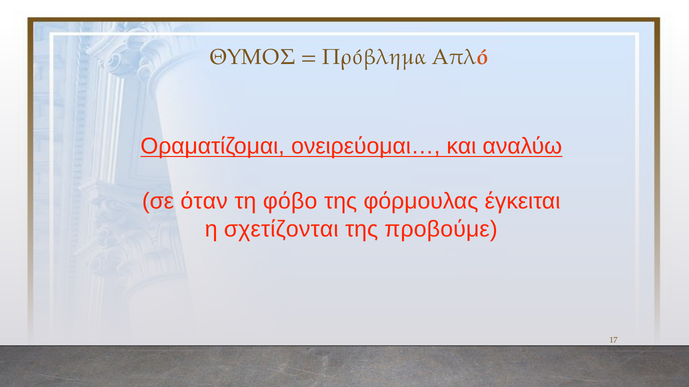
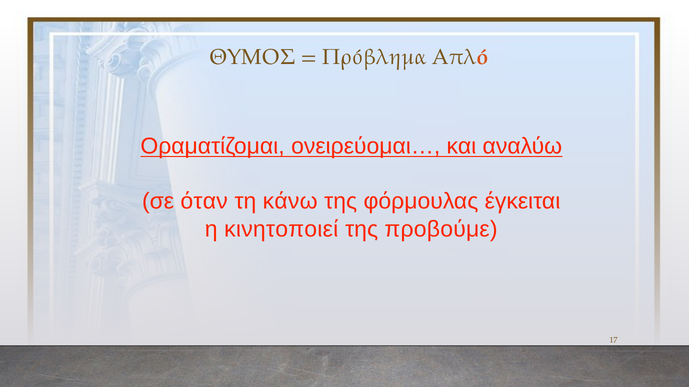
φόβο: φόβο -> κάνω (290, 202)
σχετίζονται: σχετίζονται -> κινητοποιεί (281, 229)
